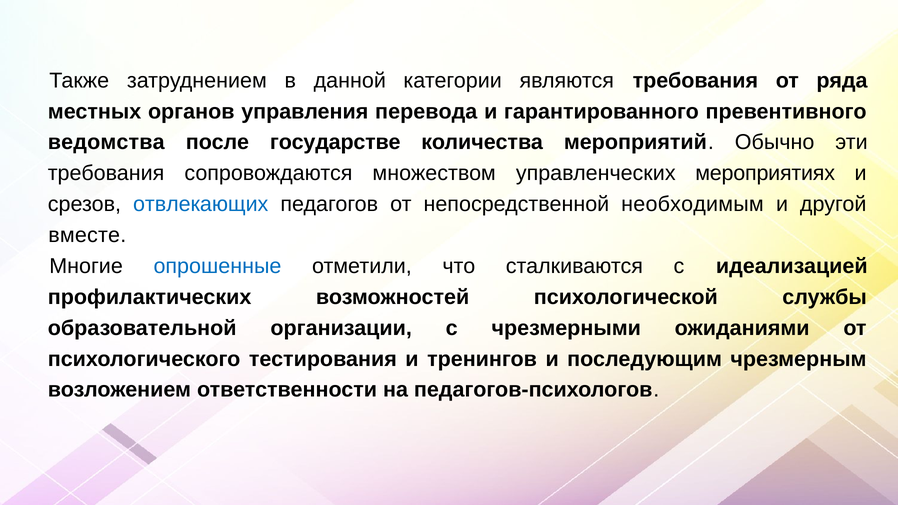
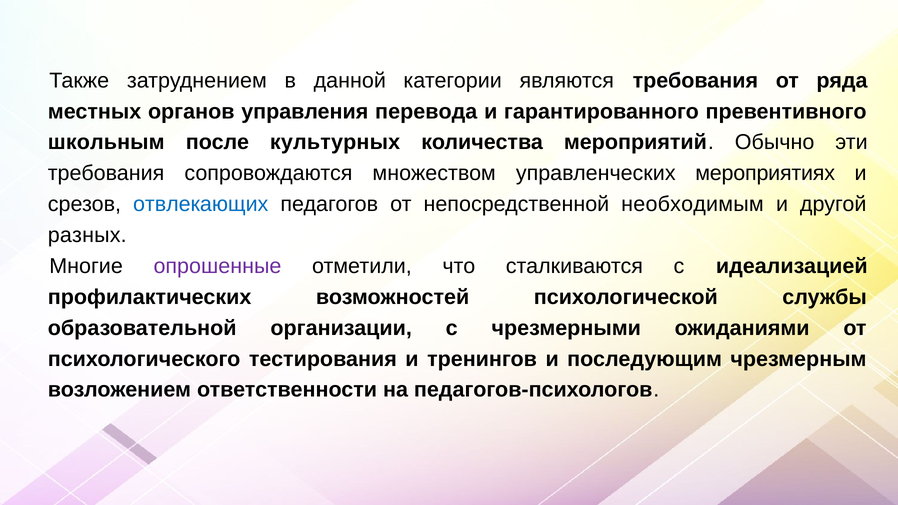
ведомства: ведомства -> школьным (106, 142)
государстве: государстве -> культурных (335, 142)
вместе: вместе -> разных (87, 235)
опрошенные colour: blue -> purple (217, 266)
